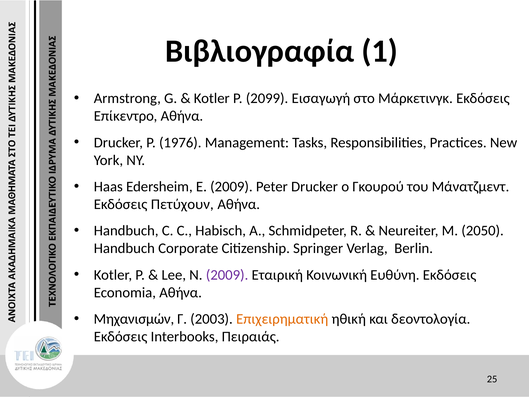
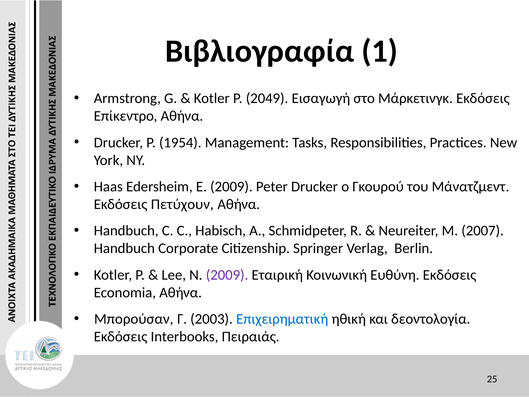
2099: 2099 -> 2049 (267, 98)
1976: 1976 -> 1954 (180, 142)
2050: 2050 -> 2007 (483, 231)
Μηχανισμών: Μηχανισμών -> Μπορούσαν (134, 319)
Επιχειρηματική colour: orange -> blue (282, 319)
